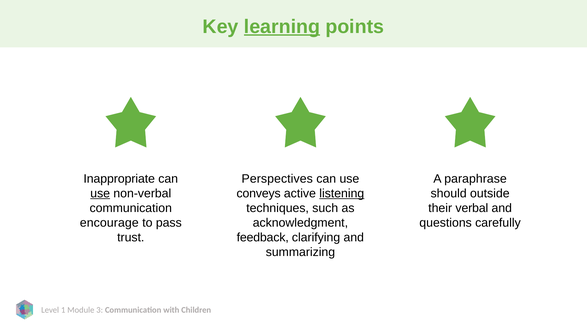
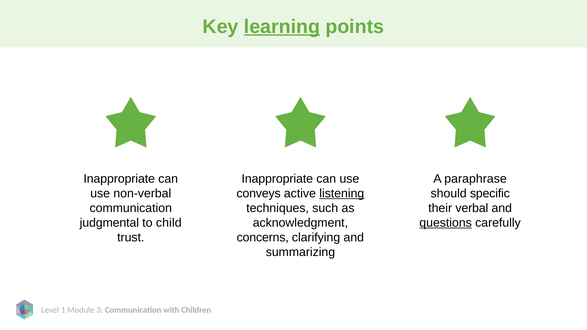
Perspectives: Perspectives -> Inappropriate (277, 179)
use underline: present -> none (100, 194)
outside: outside -> specific (490, 194)
encourage: encourage -> judgmental (109, 223)
pass: pass -> child (169, 223)
questions underline: none -> present (446, 223)
feedback: feedback -> concerns (263, 238)
